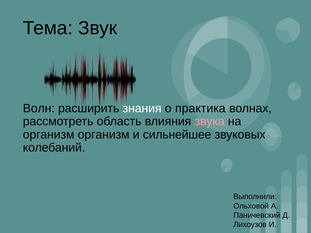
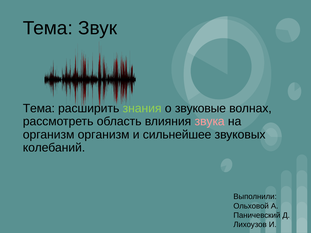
Волн: Волн -> Тема (39, 109)
знания colour: white -> light green (142, 109)
практика: практика -> звуковые (200, 109)
